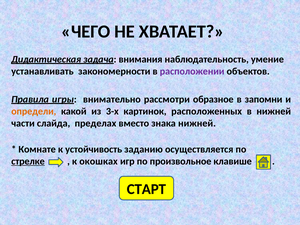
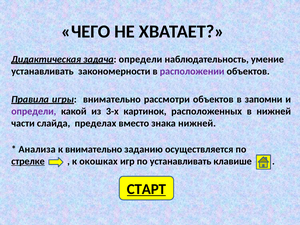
задача внимания: внимания -> определи (140, 59)
рассмотри образное: образное -> объектов (213, 99)
определи colour: orange -> purple (34, 111)
Комнате: Комнате -> Анализа (37, 149)
к устойчивость: устойчивость -> внимательно (94, 149)
по произвольное: произвольное -> устанавливать (181, 161)
СТАРТ underline: none -> present (147, 189)
